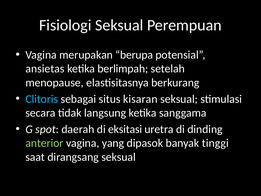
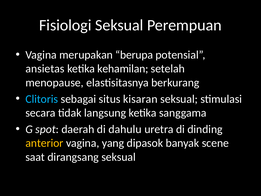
berlimpah: berlimpah -> kehamilan (123, 69)
eksitasi: eksitasi -> dahulu (125, 129)
anterior colour: light green -> yellow (44, 143)
tinggi: tinggi -> scene (215, 143)
